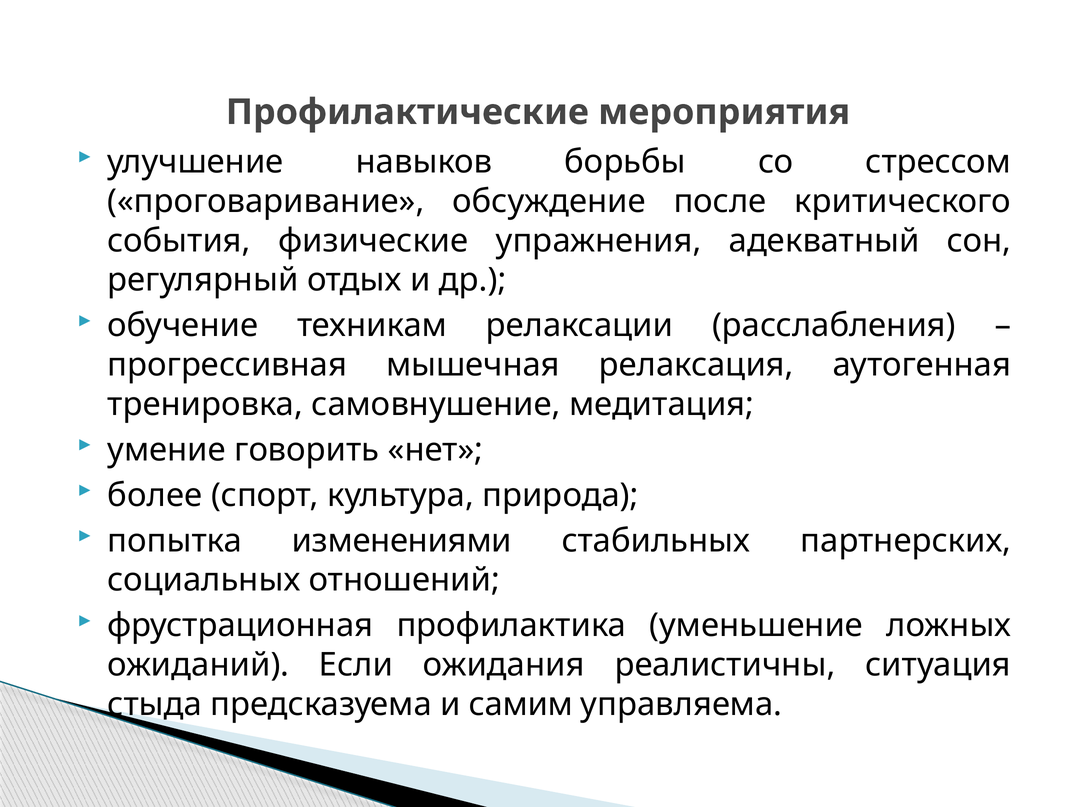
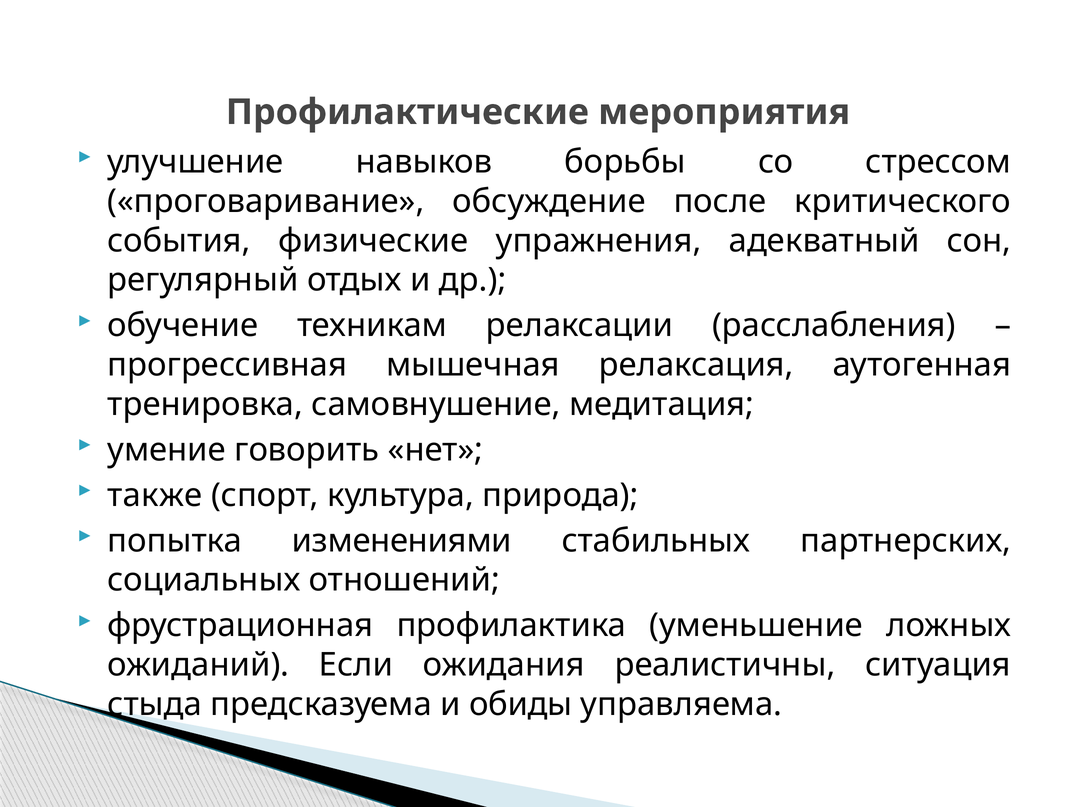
более: более -> также (155, 495)
самим: самим -> обиды (521, 704)
